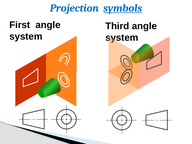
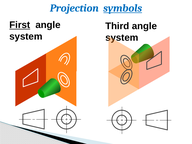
First underline: none -> present (20, 25)
